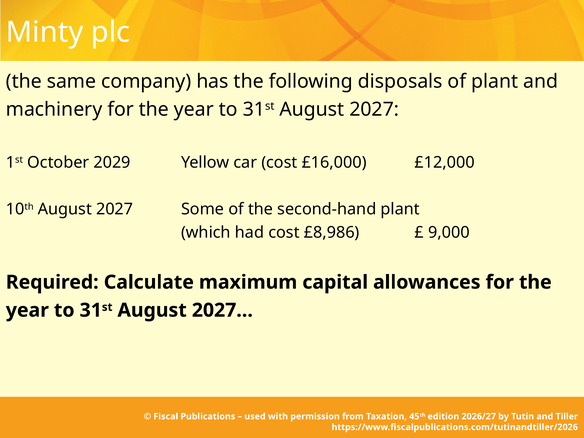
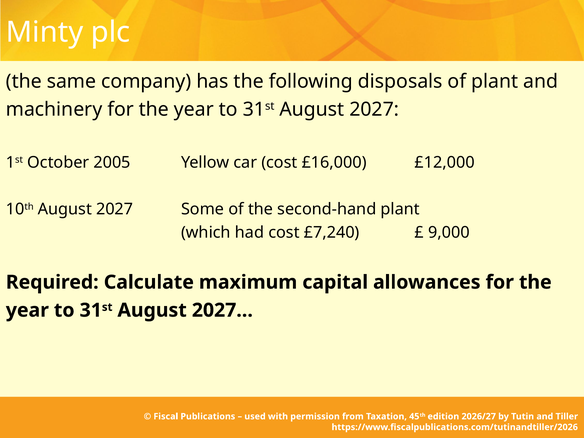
2029: 2029 -> 2005 (112, 162)
£8,986: £8,986 -> £7,240 (332, 233)
